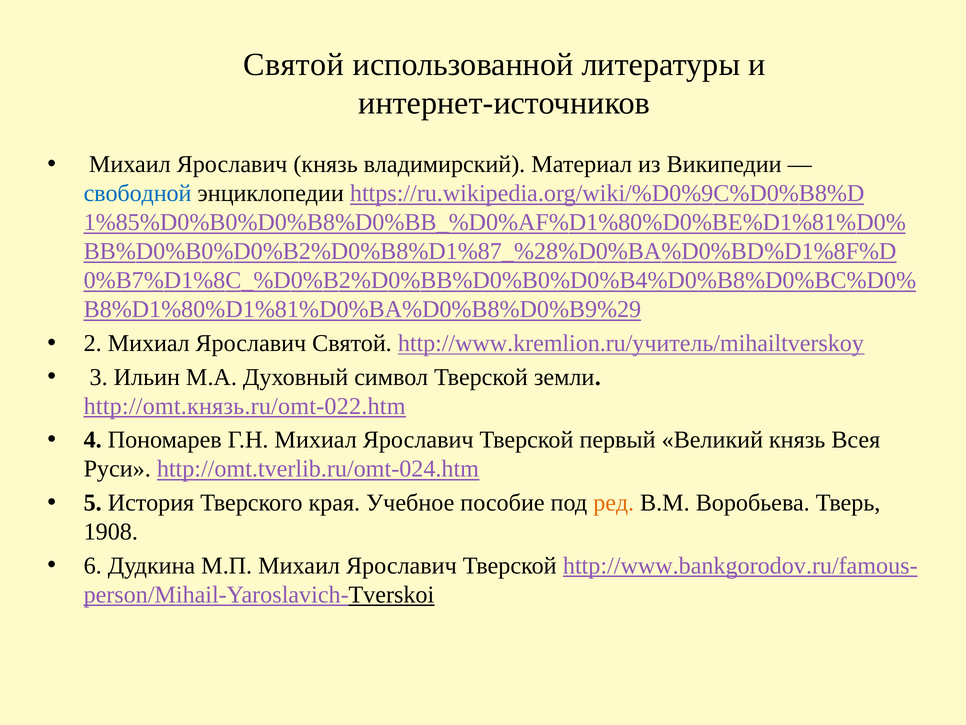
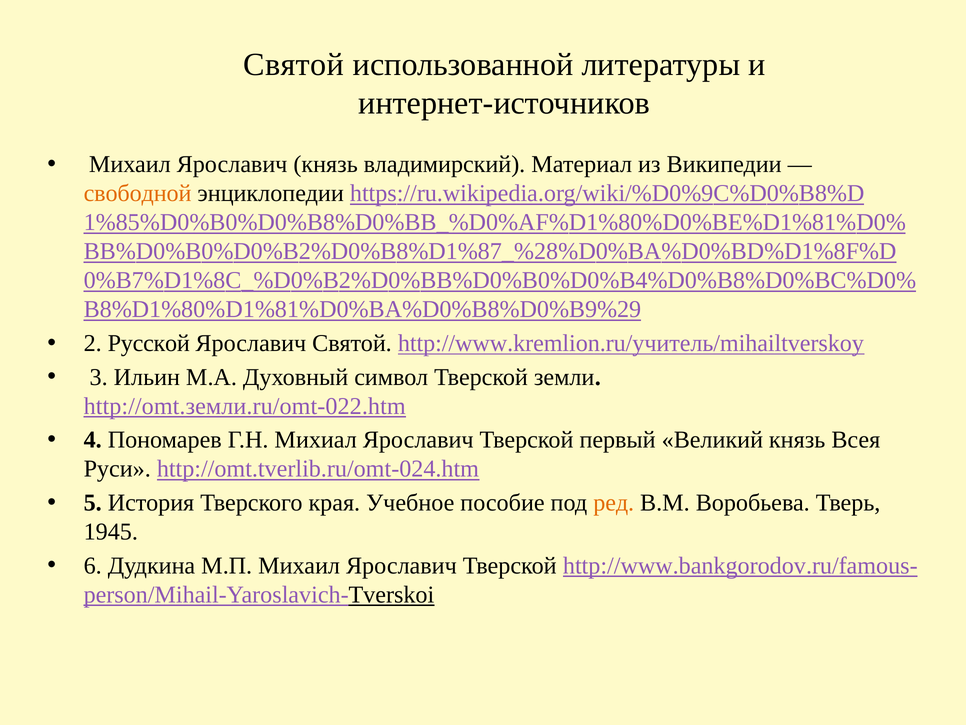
свободной colour: blue -> orange (138, 193)
2 Михиал: Михиал -> Русской (149, 343)
http://omt.князь.ru/omt-022.htm: http://omt.князь.ru/omt-022.htm -> http://omt.земли.ru/omt-022.htm (245, 406)
1908: 1908 -> 1945 (111, 531)
